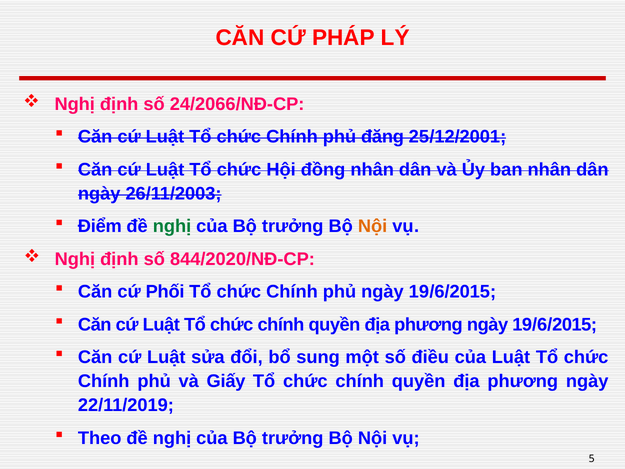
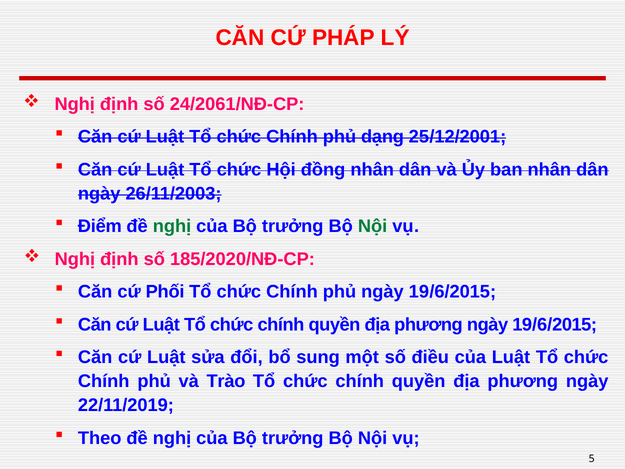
24/2066/NĐ-CP: 24/2066/NĐ-CP -> 24/2061/NĐ-CP (237, 104)
đăng: đăng -> dạng (382, 137)
Nội colour: orange -> green (373, 226)
844/2020/NĐ-CP: 844/2020/NĐ-CP -> 185/2020/NĐ-CP (242, 259)
Giấy: Giấy -> Trào (226, 381)
